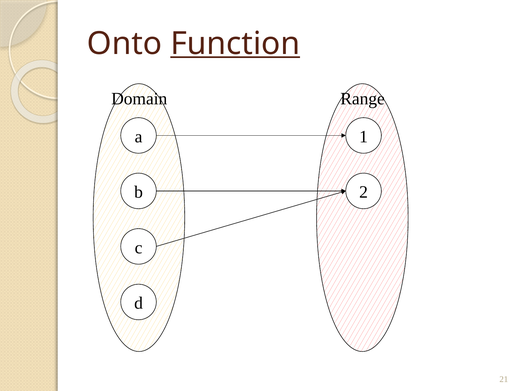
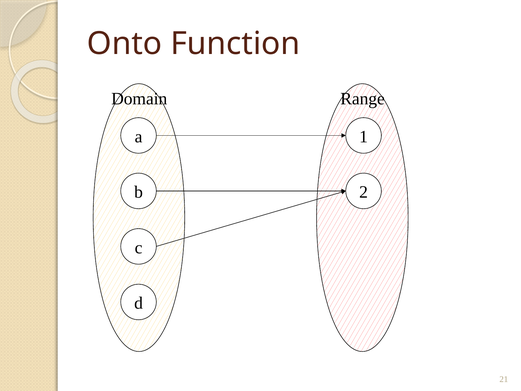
Function underline: present -> none (235, 43)
